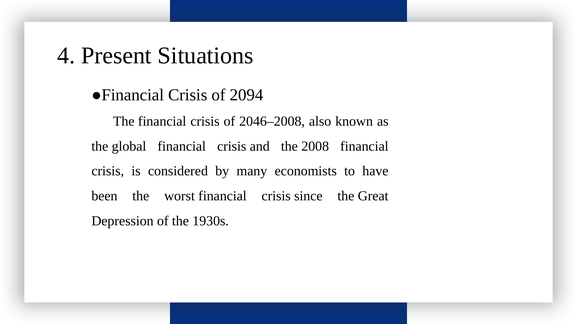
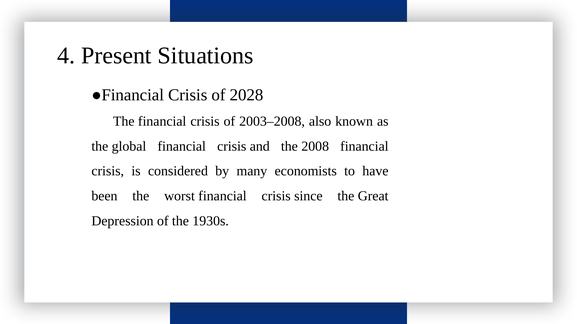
2094: 2094 -> 2028 (246, 95)
2046–2008: 2046–2008 -> 2003–2008 (272, 122)
